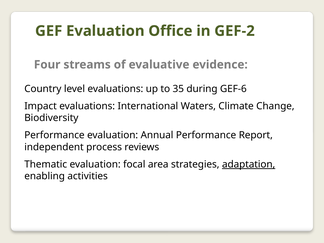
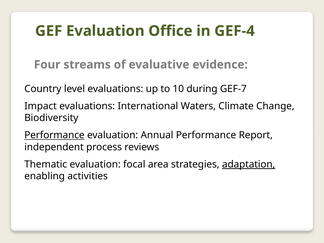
GEF-2: GEF-2 -> GEF-4 (235, 31)
35: 35 -> 10 (178, 89)
GEF-6: GEF-6 -> GEF-7 (233, 89)
Performance underline: none -> present (54, 135)
